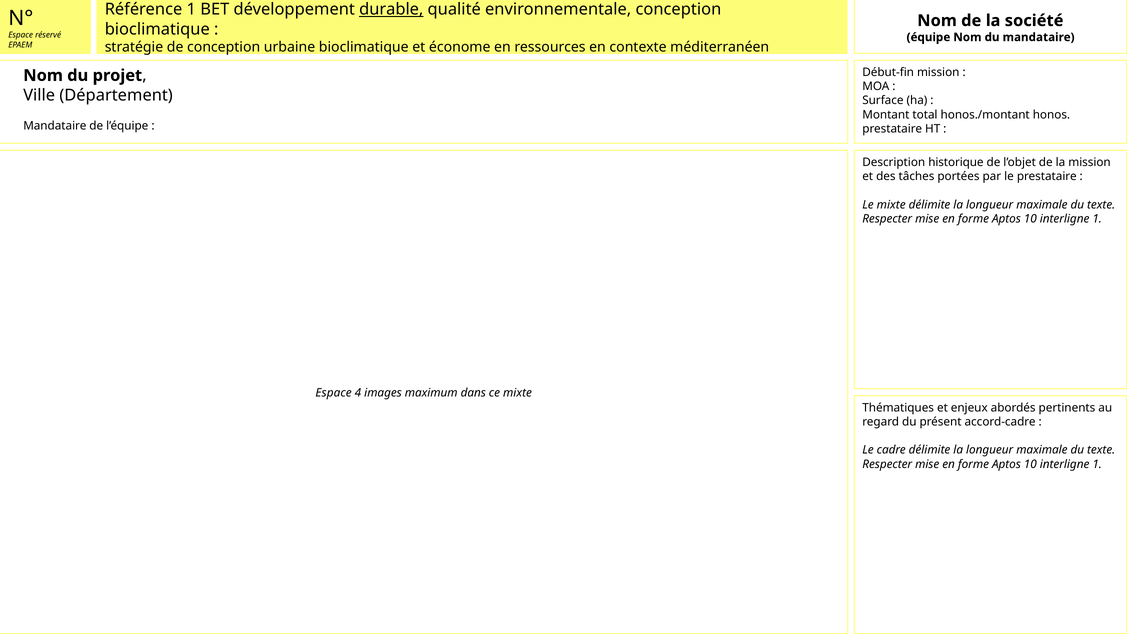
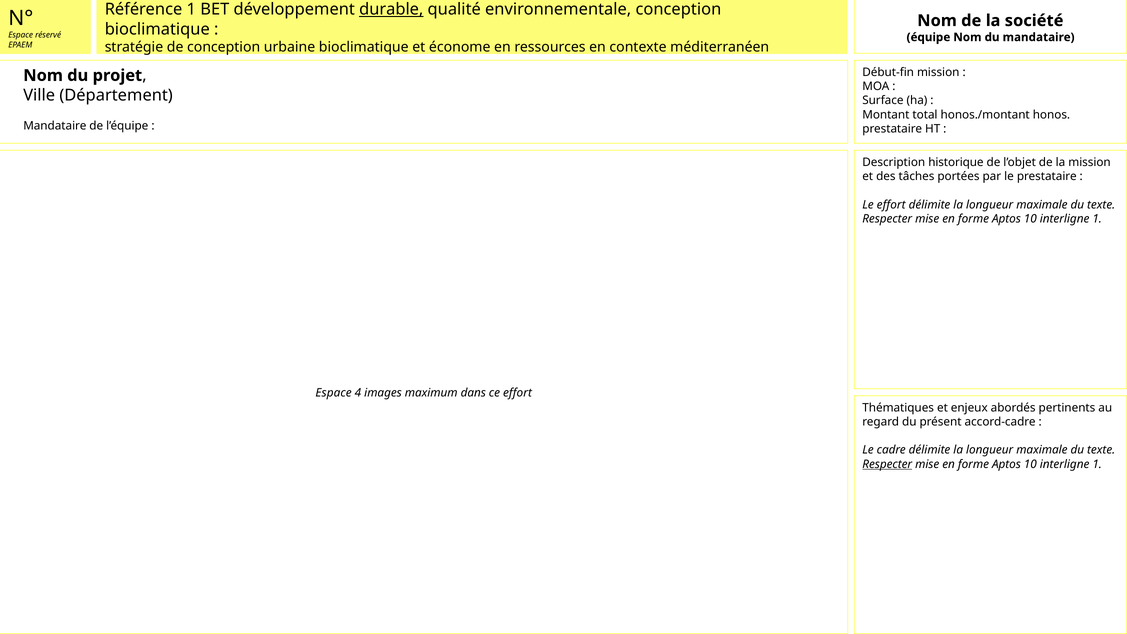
Le mixte: mixte -> effort (891, 205)
ce mixte: mixte -> effort (517, 393)
Respecter underline: none -> present (887, 464)
